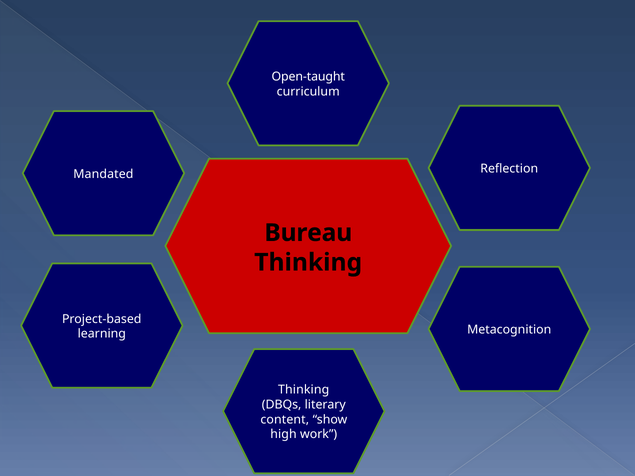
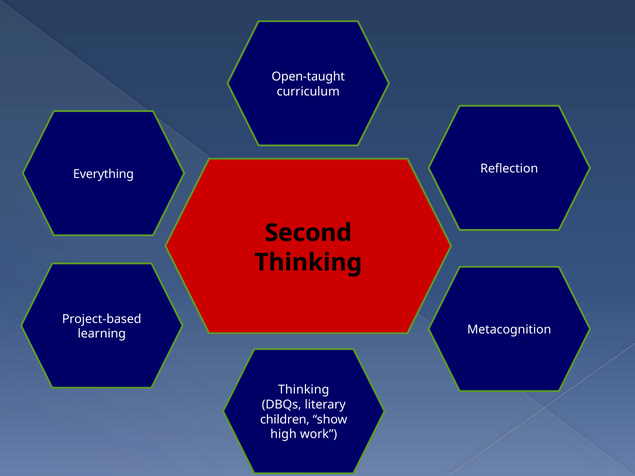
Mandated: Mandated -> Everything (103, 174)
Bureau: Bureau -> Second (308, 233)
content: content -> children (285, 420)
